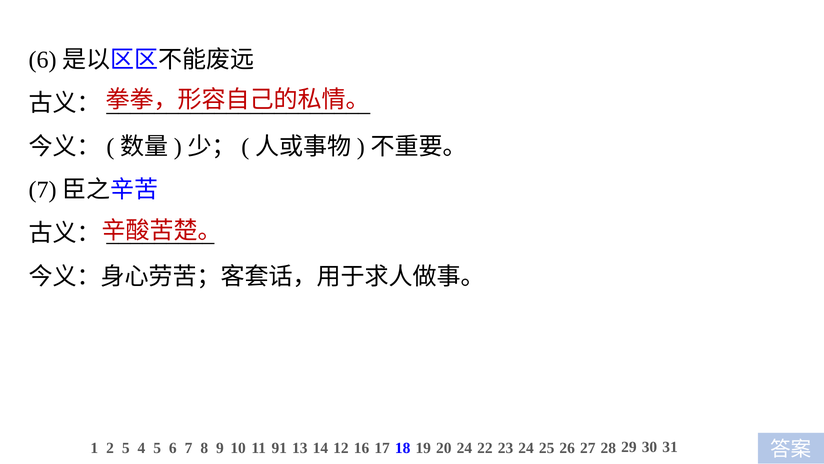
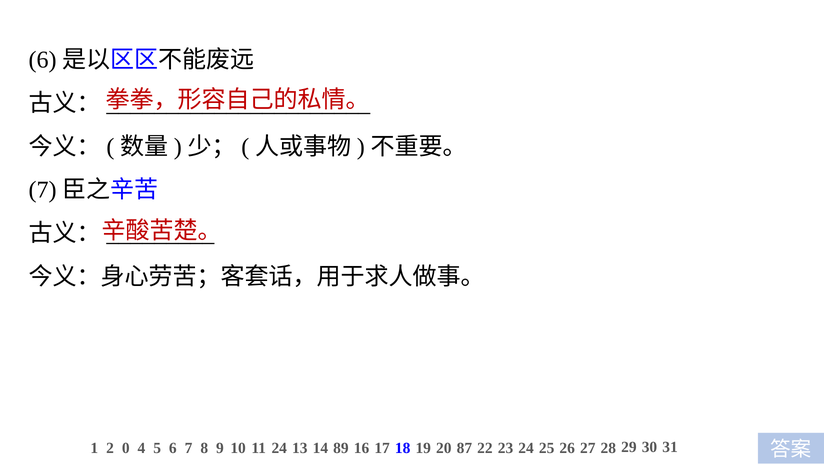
2 5: 5 -> 0 (126, 448)
11 91: 91 -> 24 (279, 448)
12: 12 -> 89 (341, 448)
20 24: 24 -> 87 (464, 448)
